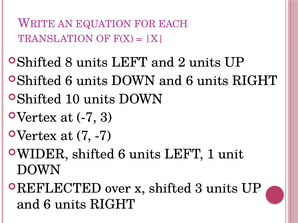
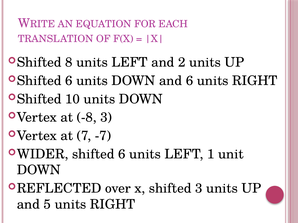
at -7: -7 -> -8 (87, 118)
6: 6 -> 5 (47, 205)
